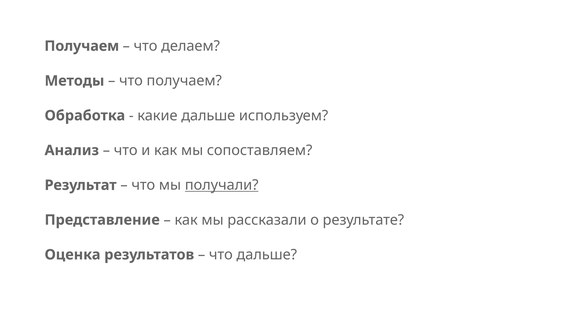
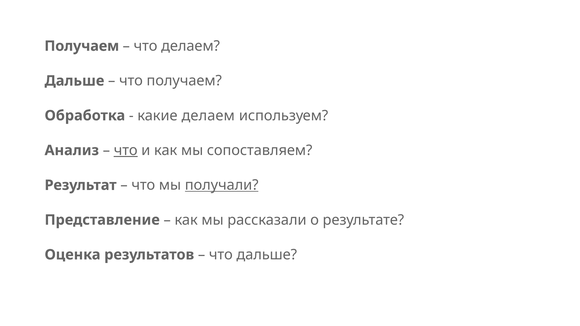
Методы: Методы -> Дальше (74, 81)
какие дальше: дальше -> делаем (208, 116)
что underline: none -> present (126, 150)
